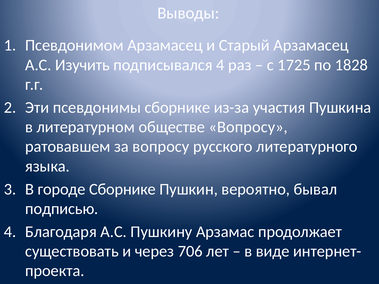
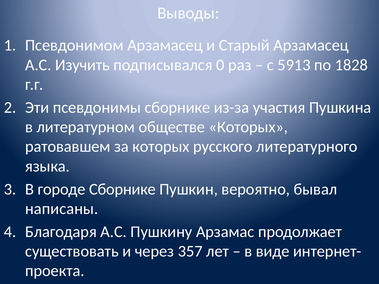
подписывался 4: 4 -> 0 (220, 65)
1725: 1725 -> 5913 (294, 65)
обществе Вопросу: Вопросу -> Которых (248, 127)
за вопросу: вопросу -> которых (161, 147)
подписью: подписью -> написаны (62, 209)
706: 706 -> 357 (190, 251)
